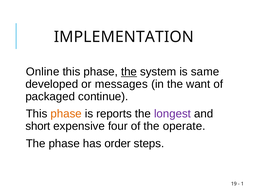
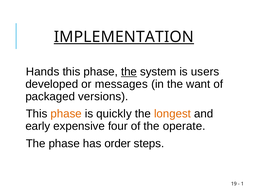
IMPLEMENTATION underline: none -> present (124, 37)
Online: Online -> Hands (43, 72)
same: same -> users (205, 72)
continue: continue -> versions (103, 96)
reports: reports -> quickly (114, 114)
longest colour: purple -> orange (172, 114)
short: short -> early (38, 126)
